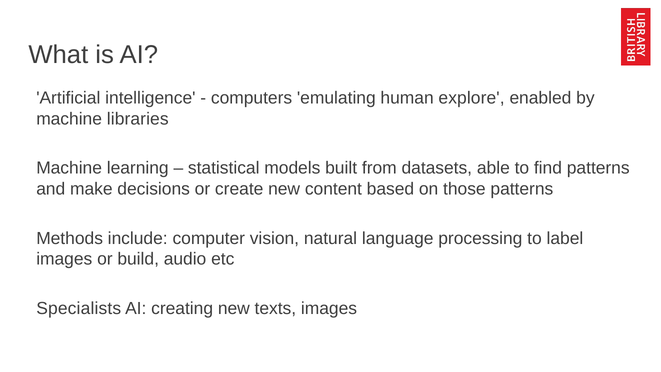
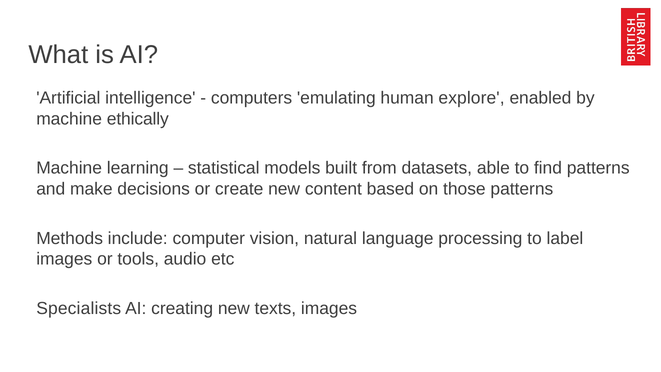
libraries: libraries -> ethically (138, 119)
build: build -> tools (138, 259)
